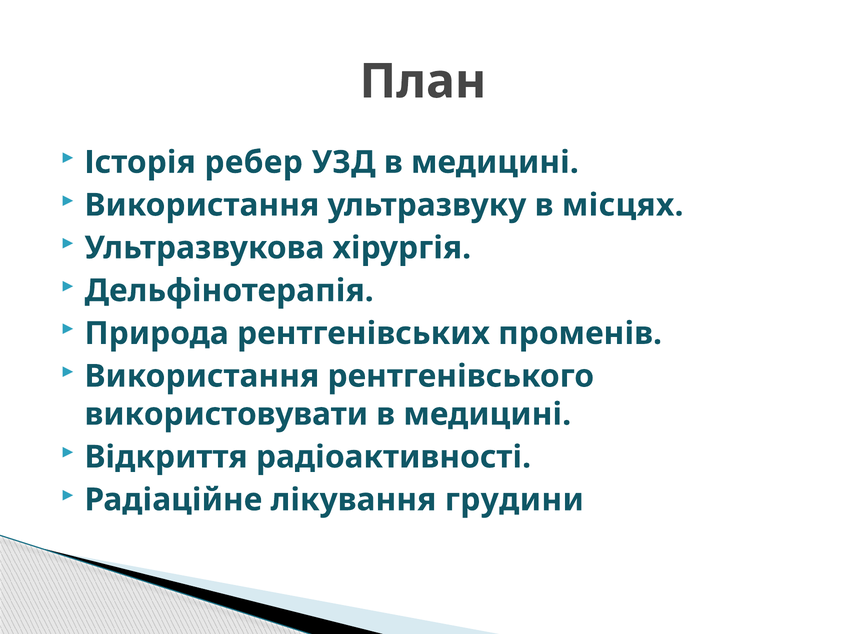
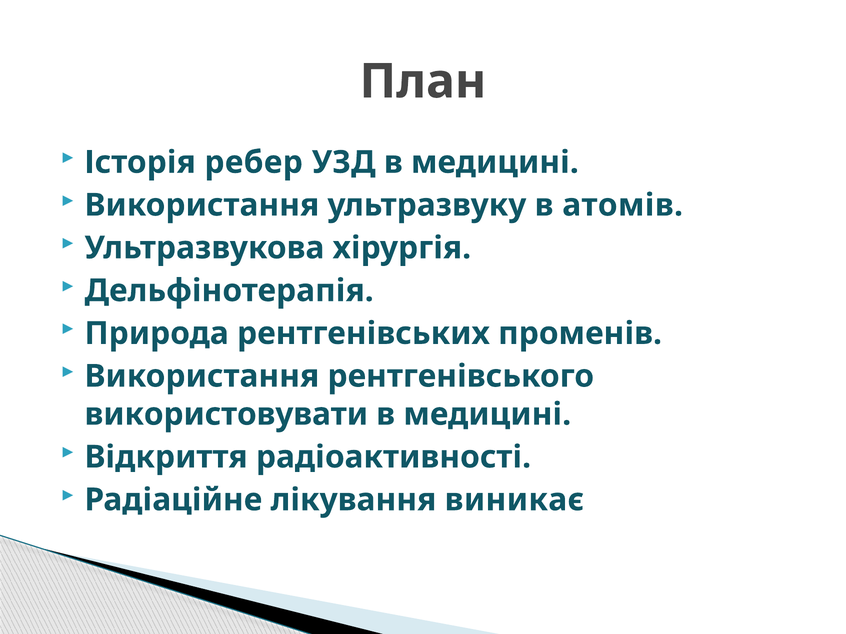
місцях: місцях -> атомів (623, 205)
грудини: грудини -> виникає (514, 500)
